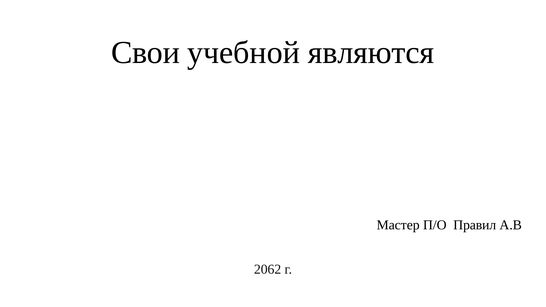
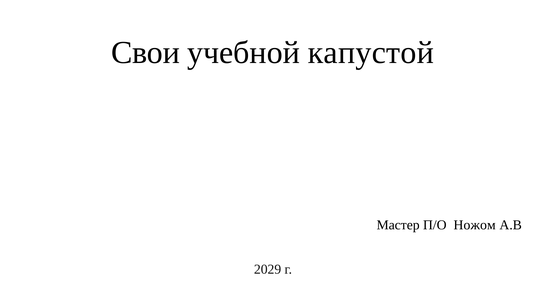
являются: являются -> капустой (371, 53)
Правил: Правил -> Ножом (475, 225)
2062: 2062 -> 2029 (268, 269)
